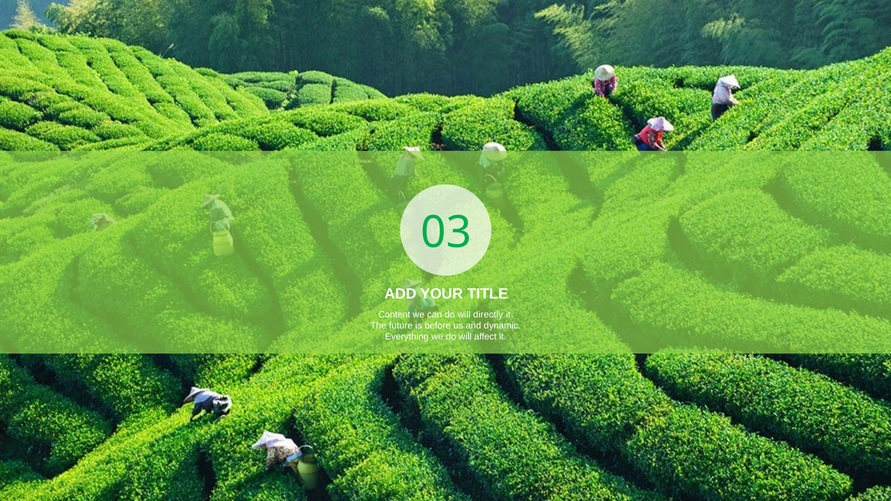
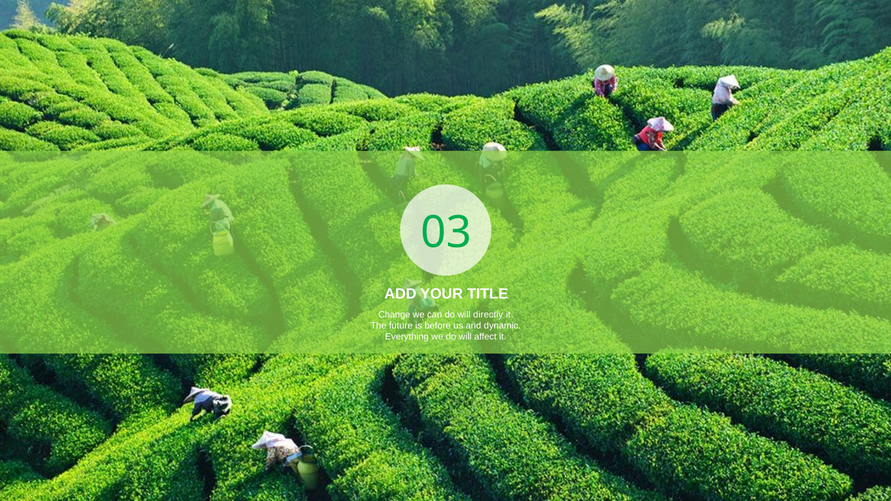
Content: Content -> Change (394, 315)
